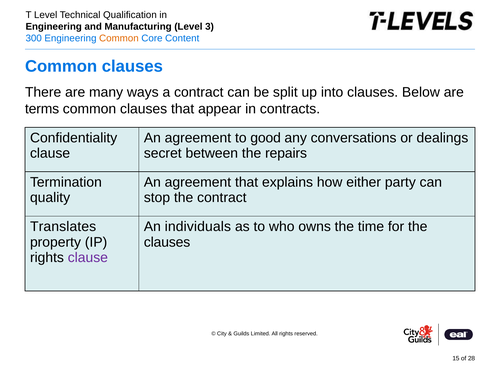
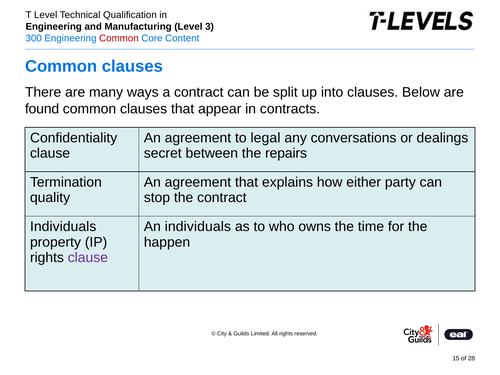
Common colour: orange -> red (119, 38)
terms: terms -> found (42, 109)
good: good -> legal (265, 138)
Translates: Translates -> Individuals (63, 227)
clauses: clauses -> happen (167, 242)
